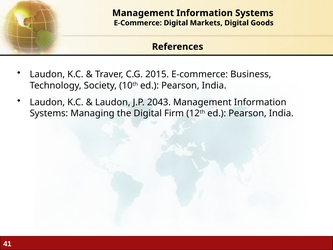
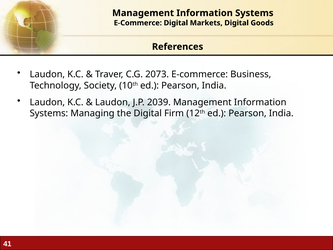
2015: 2015 -> 2073 (157, 74)
2043: 2043 -> 2039 (159, 102)
